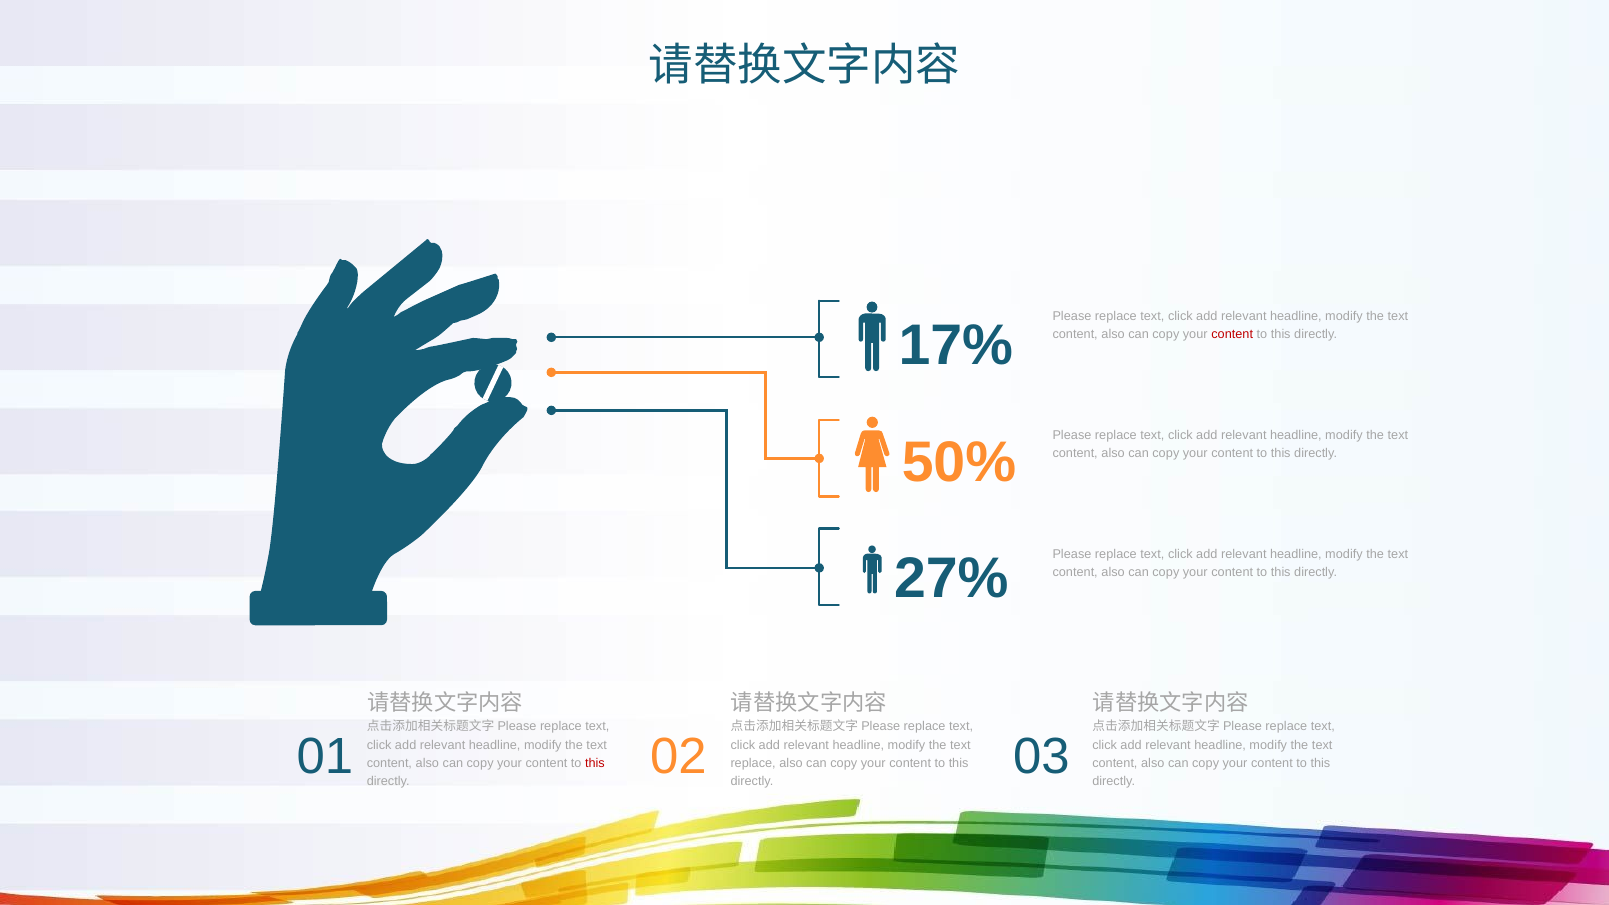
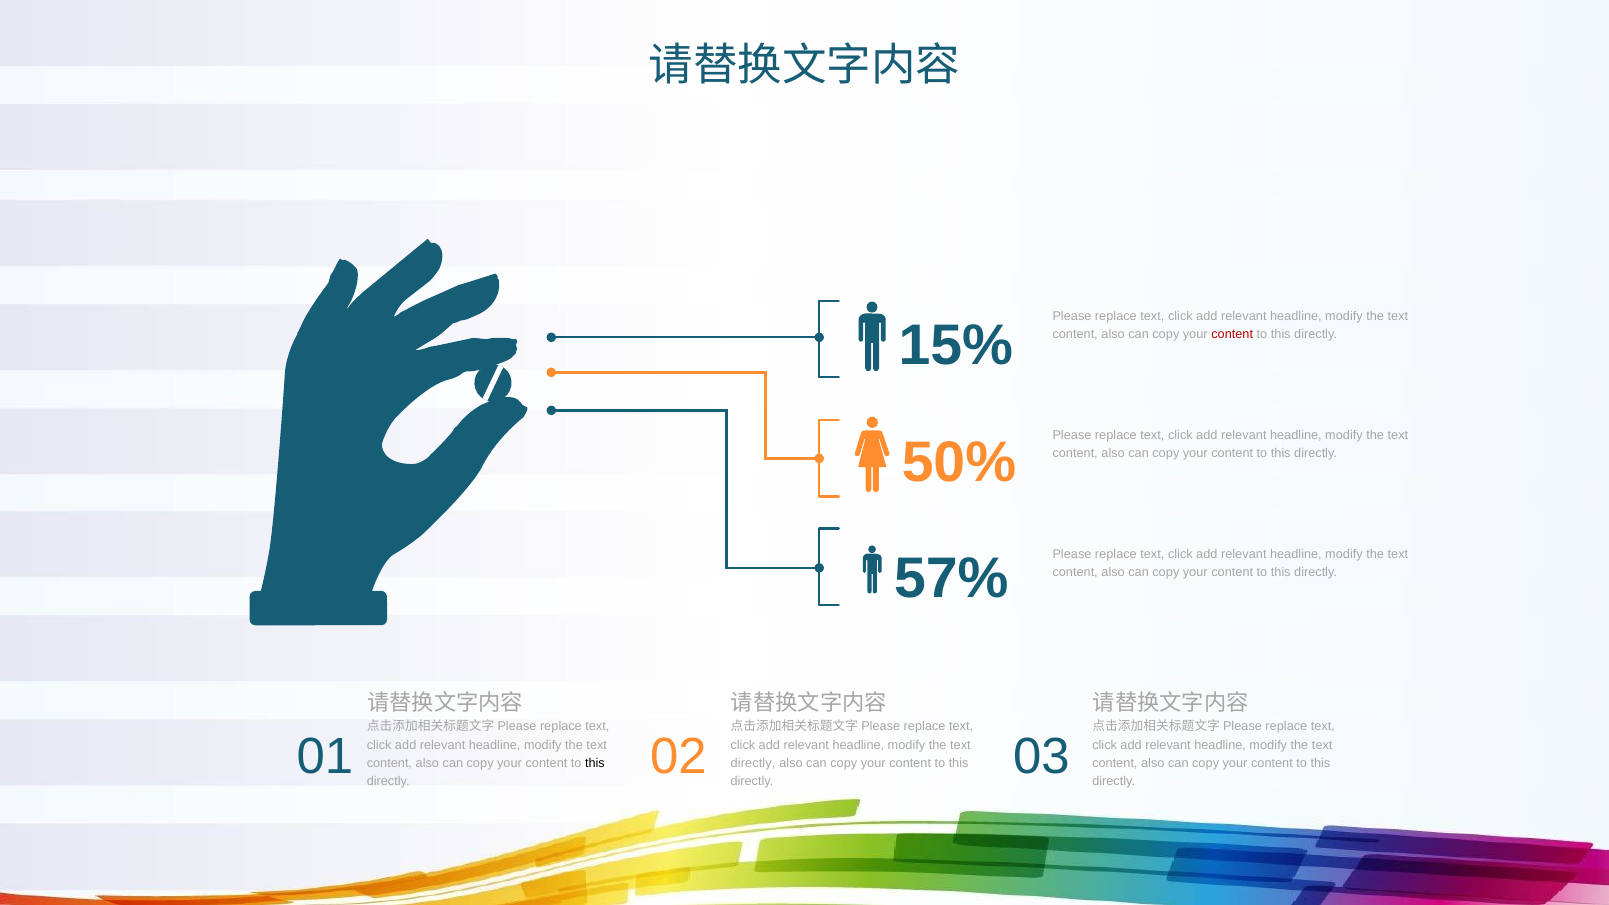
17%: 17% -> 15% (956, 346)
27%: 27% -> 57% (951, 579)
this colour: red -> black (595, 763)
replace: replace -> directly (753, 763)
